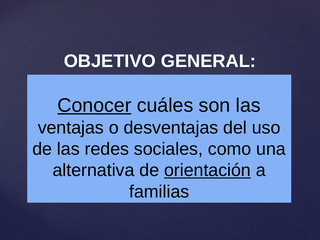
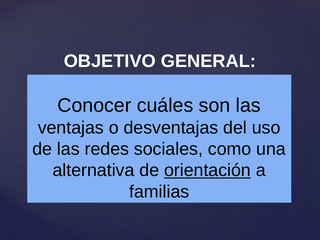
Conocer underline: present -> none (94, 105)
